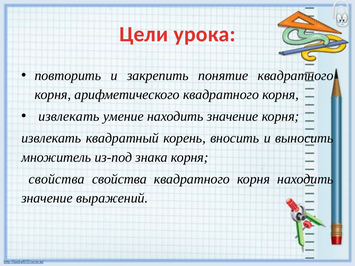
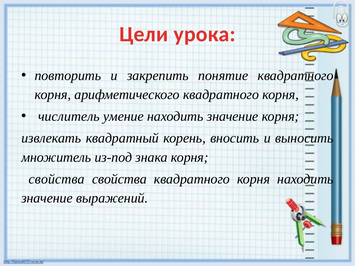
извлекать: извлекать -> числитель (69, 116)
